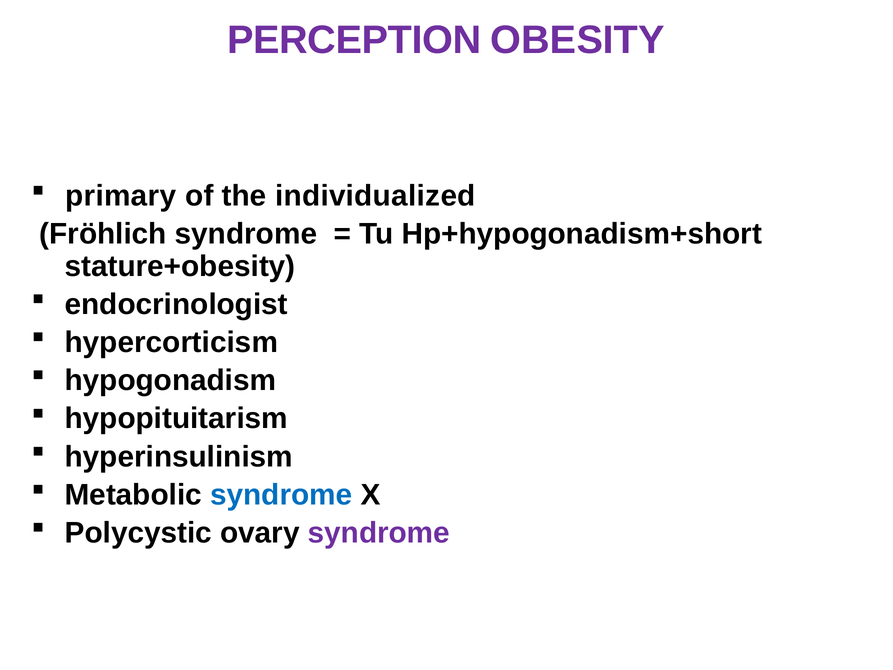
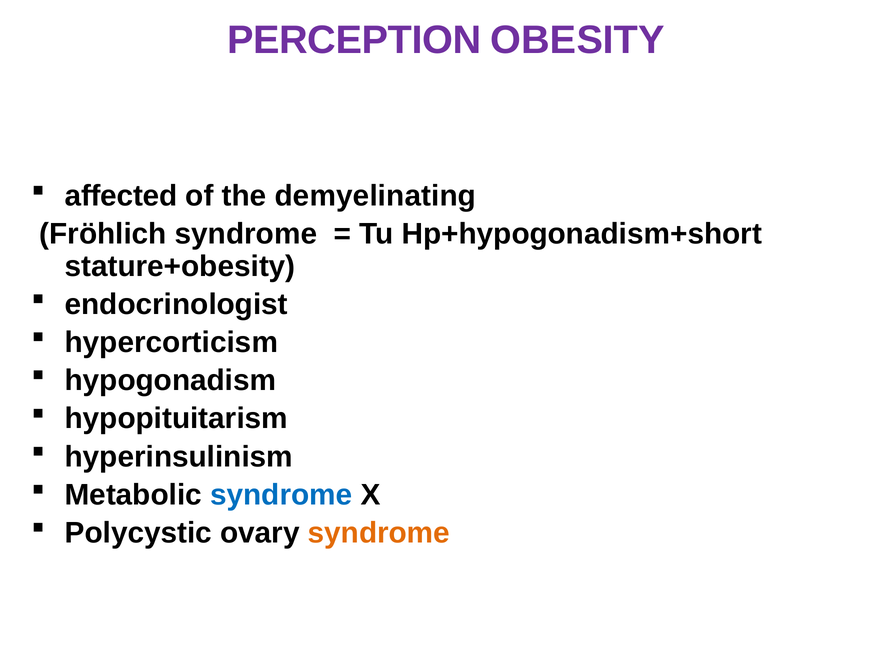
primary: primary -> affected (121, 196)
individualized: individualized -> demyelinating (375, 196)
syndrome colour: purple -> orange (379, 533)
